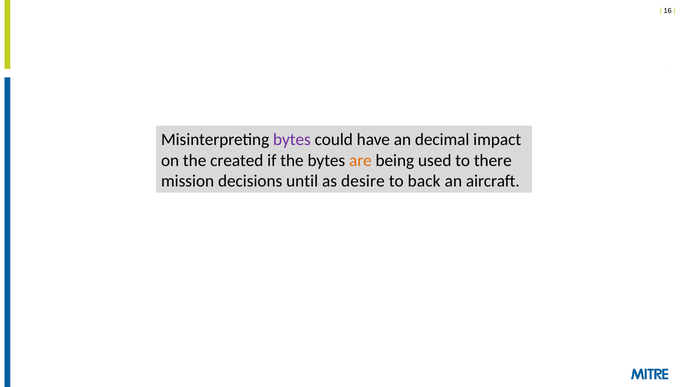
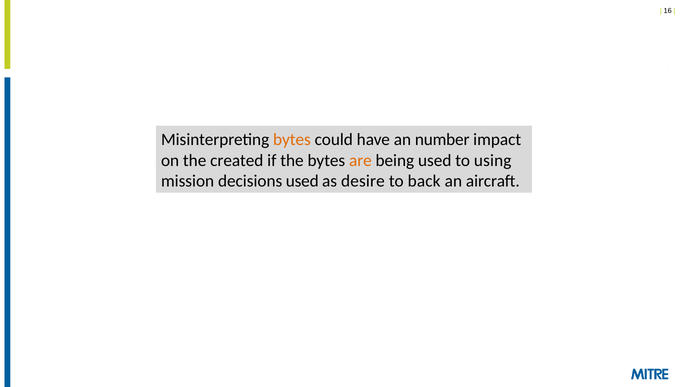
bytes colour: purple -> orange (292, 140)
decimal: decimal -> number (442, 140)
there: there -> using (493, 160)
decisions until: until -> used (302, 181)
